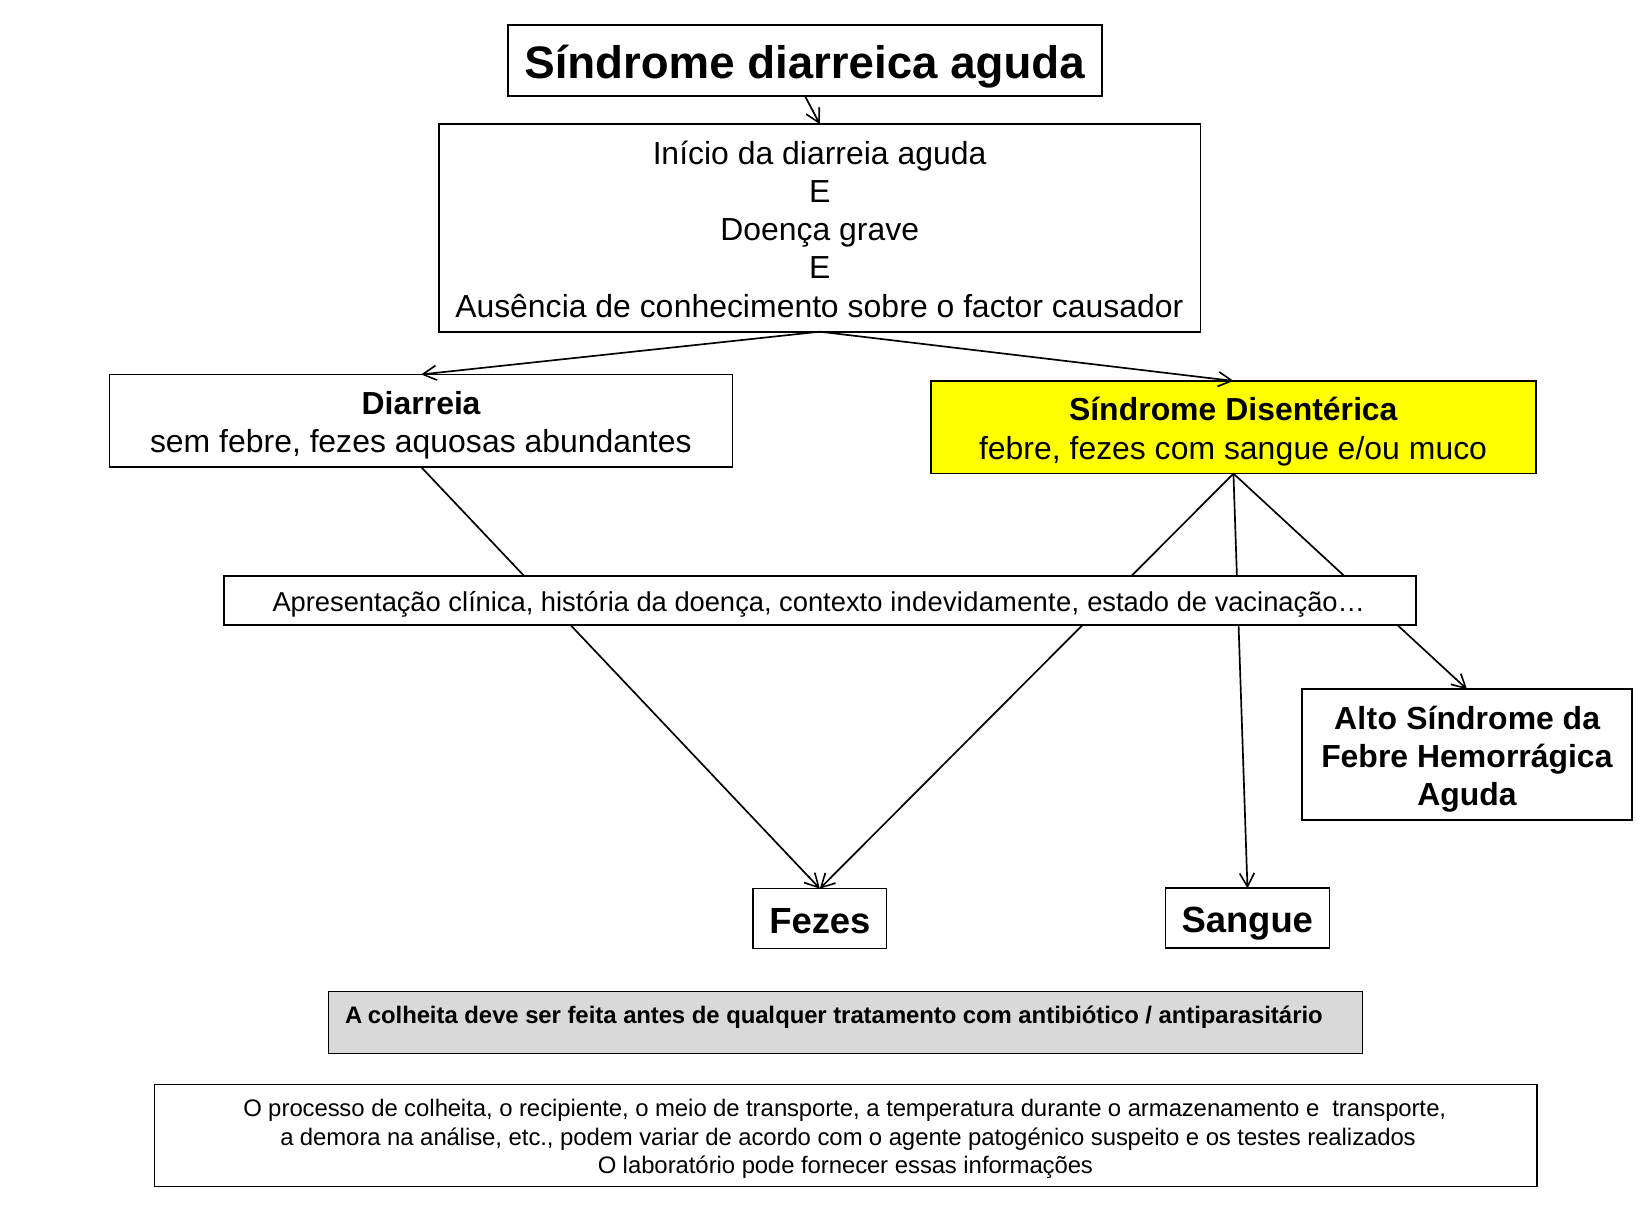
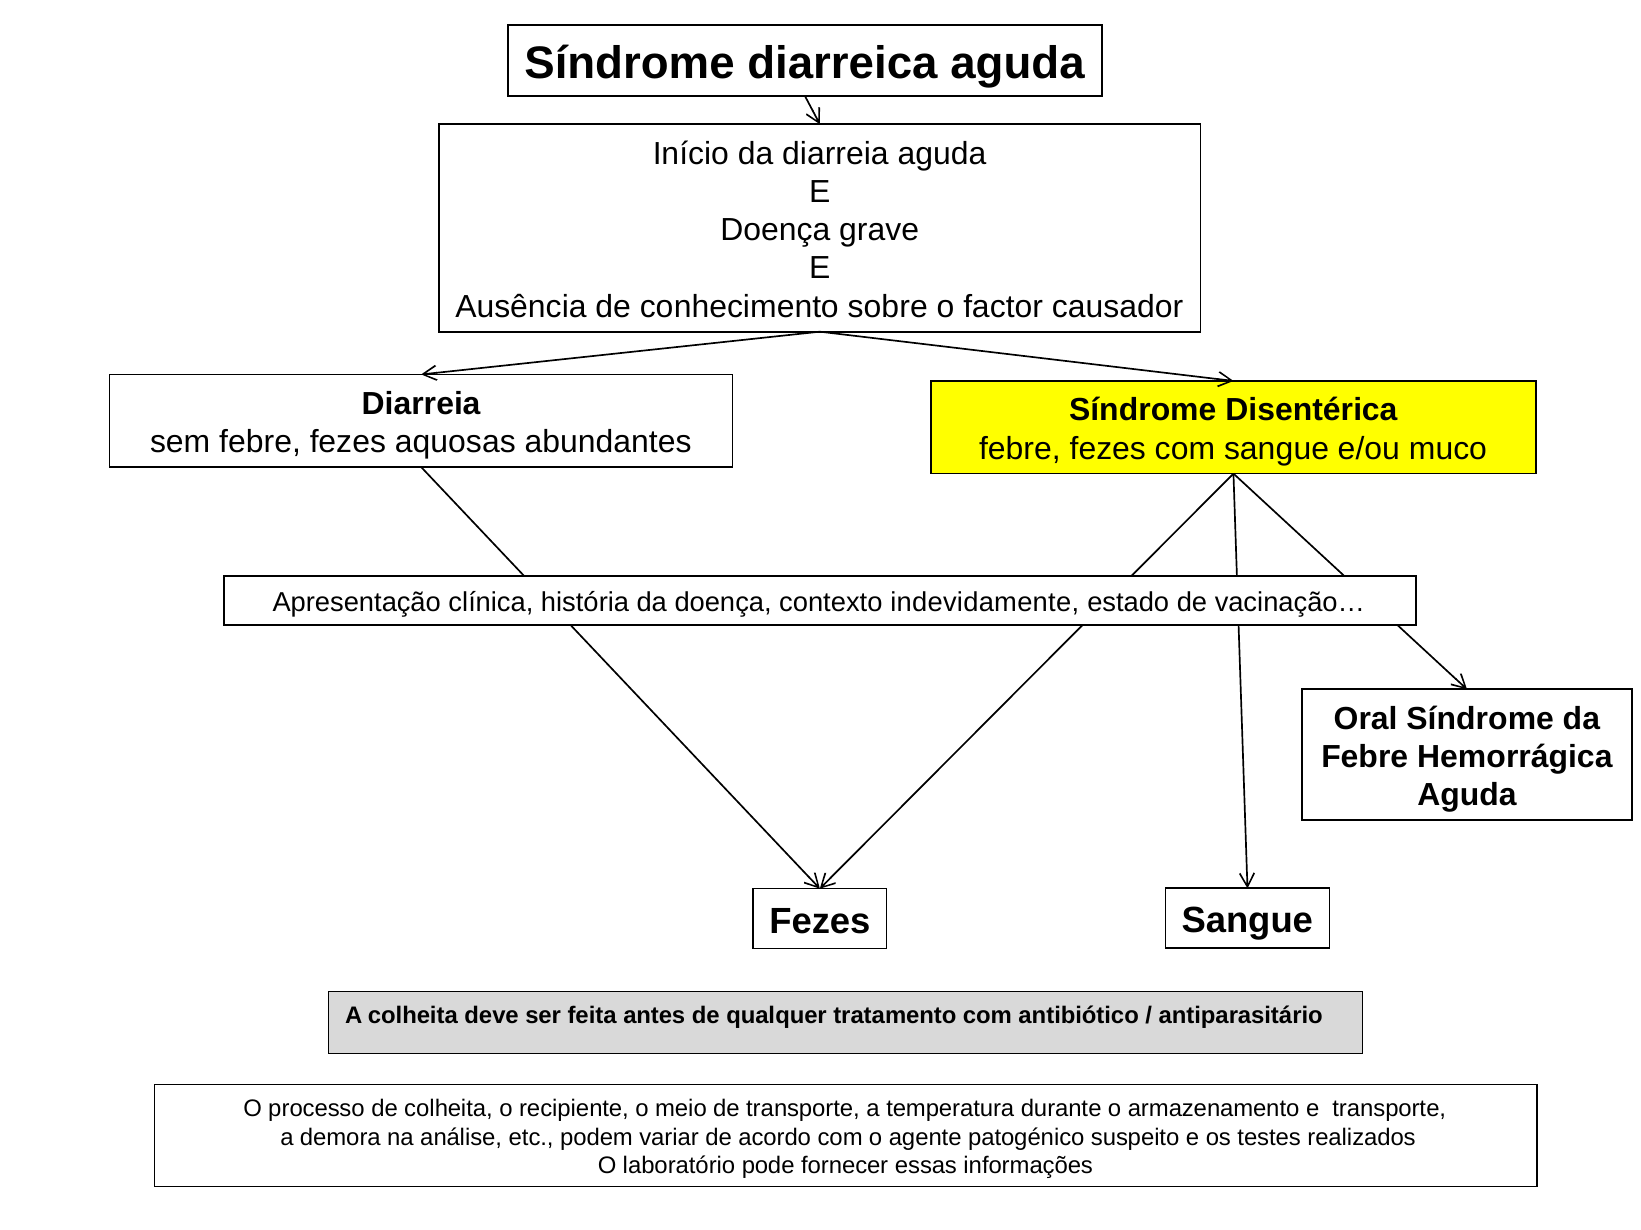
Alto: Alto -> Oral (1366, 719)
